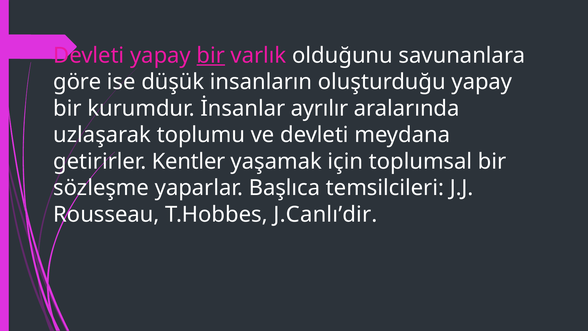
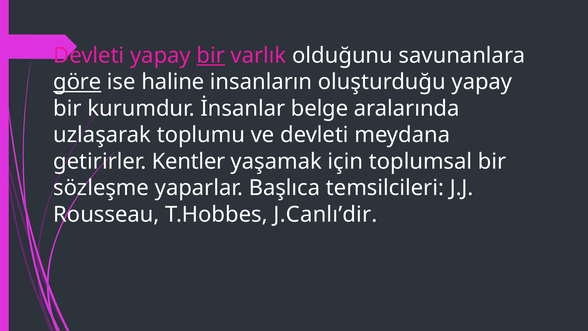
göre underline: none -> present (77, 82)
düşük: düşük -> haline (173, 82)
ayrılır: ayrılır -> belge (320, 108)
